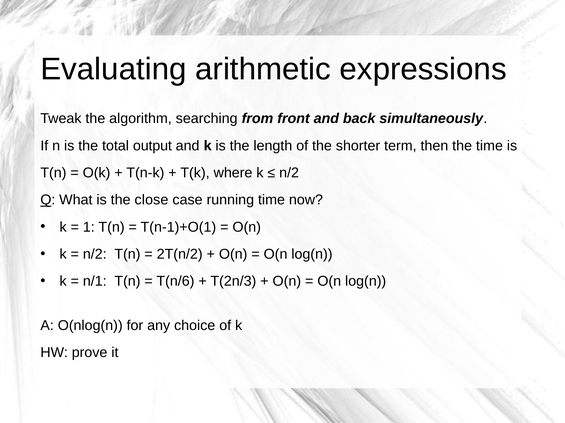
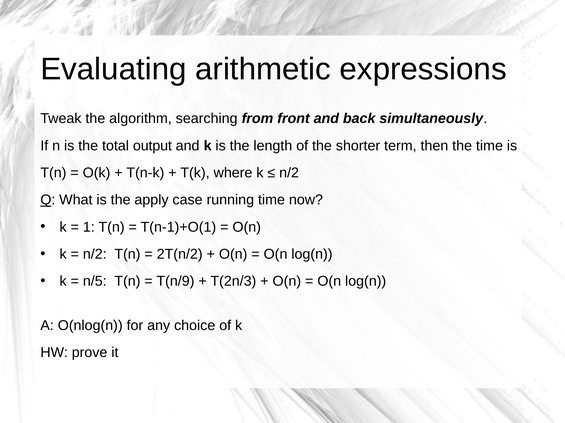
close: close -> apply (152, 200)
n/1: n/1 -> n/5 (95, 282)
T(n/6: T(n/6 -> T(n/9 (175, 282)
